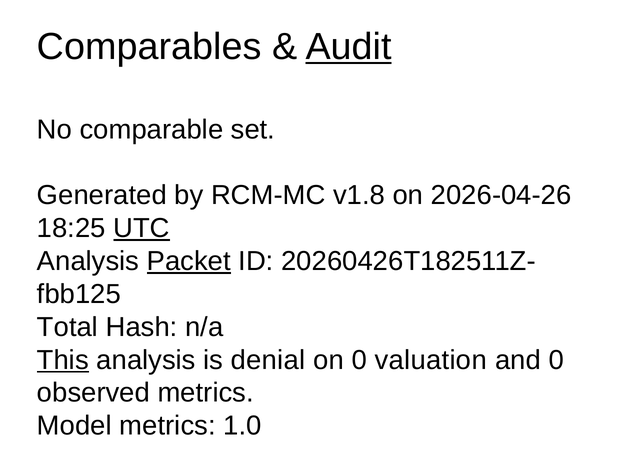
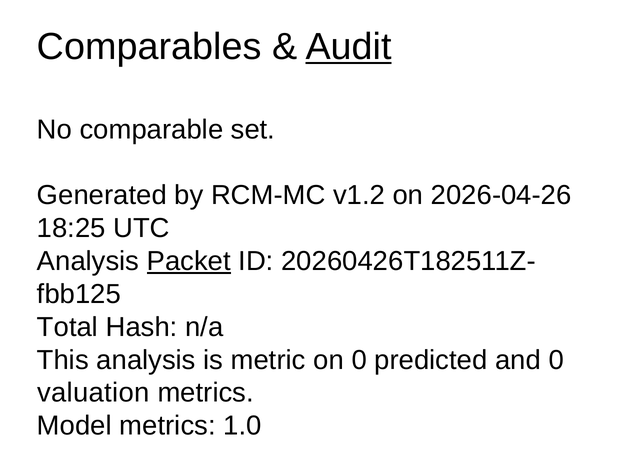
v1.8: v1.8 -> v1.2 (359, 196)
UTC underline: present -> none (142, 229)
This underline: present -> none (63, 360)
denial: denial -> metric (268, 360)
valuation: valuation -> predicted (431, 360)
observed: observed -> valuation (93, 393)
